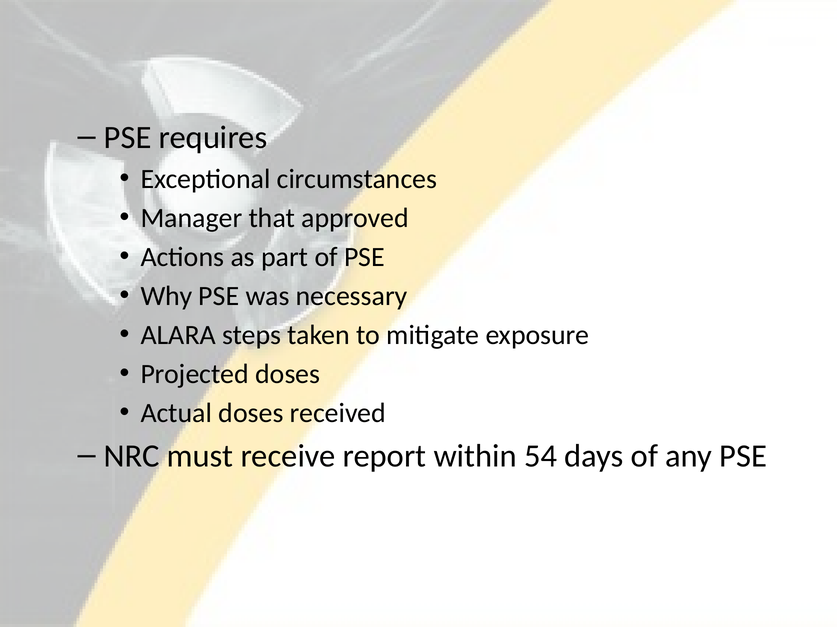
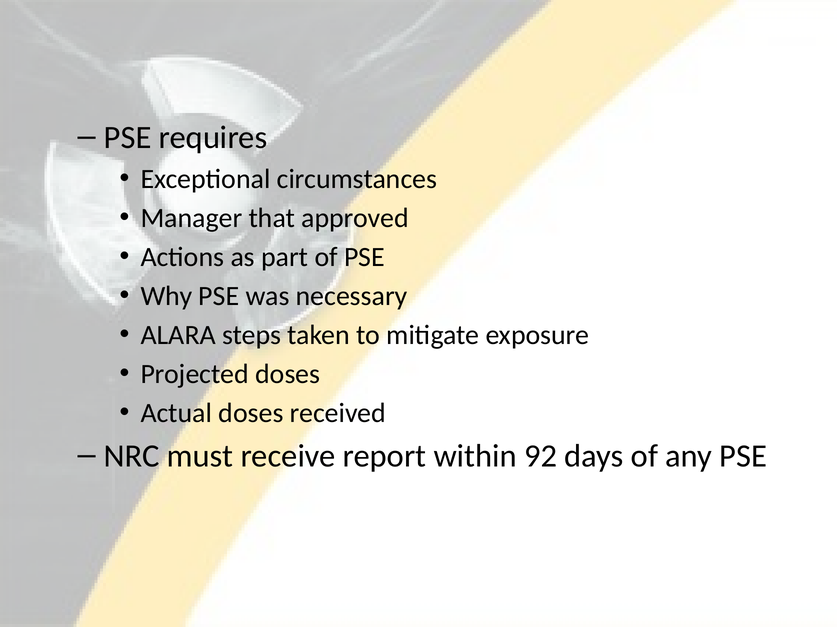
54: 54 -> 92 (541, 457)
